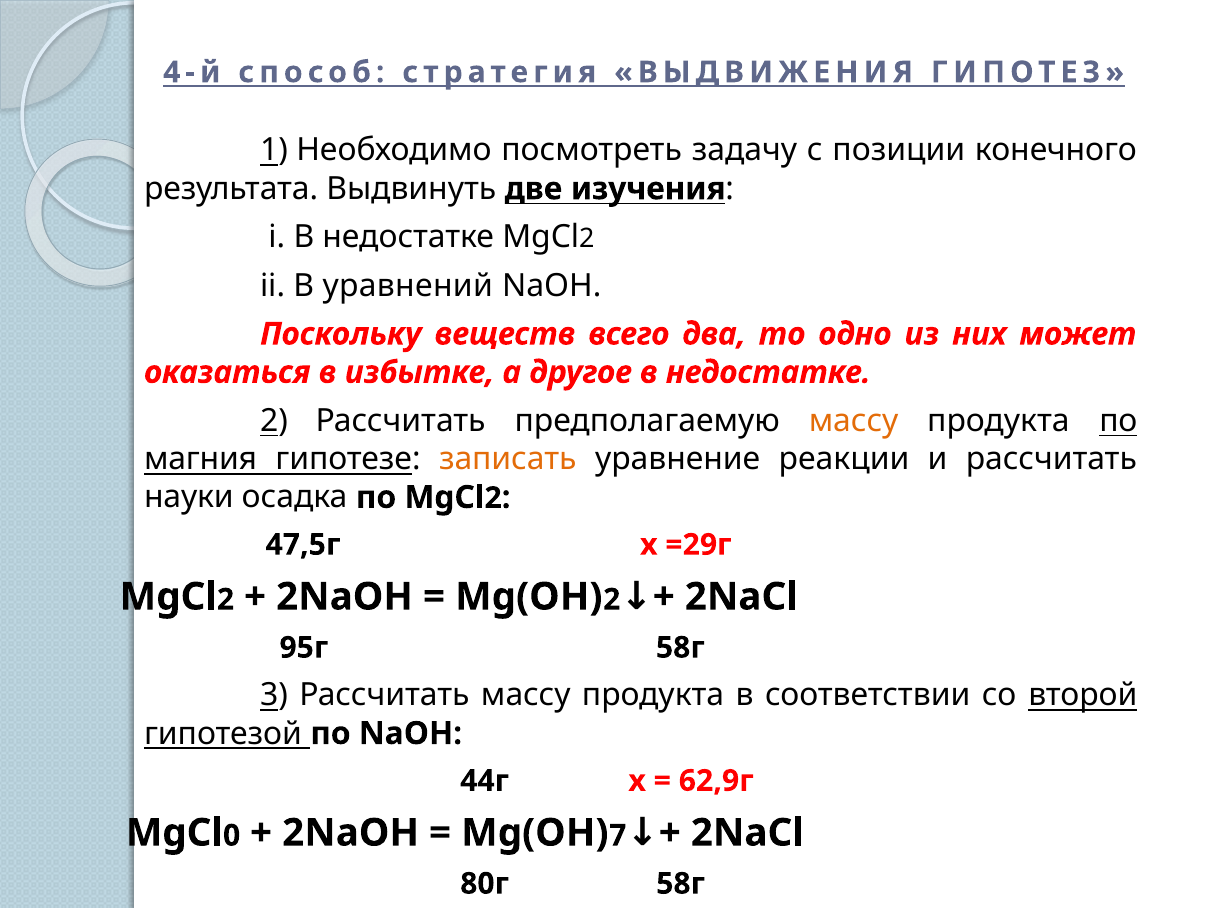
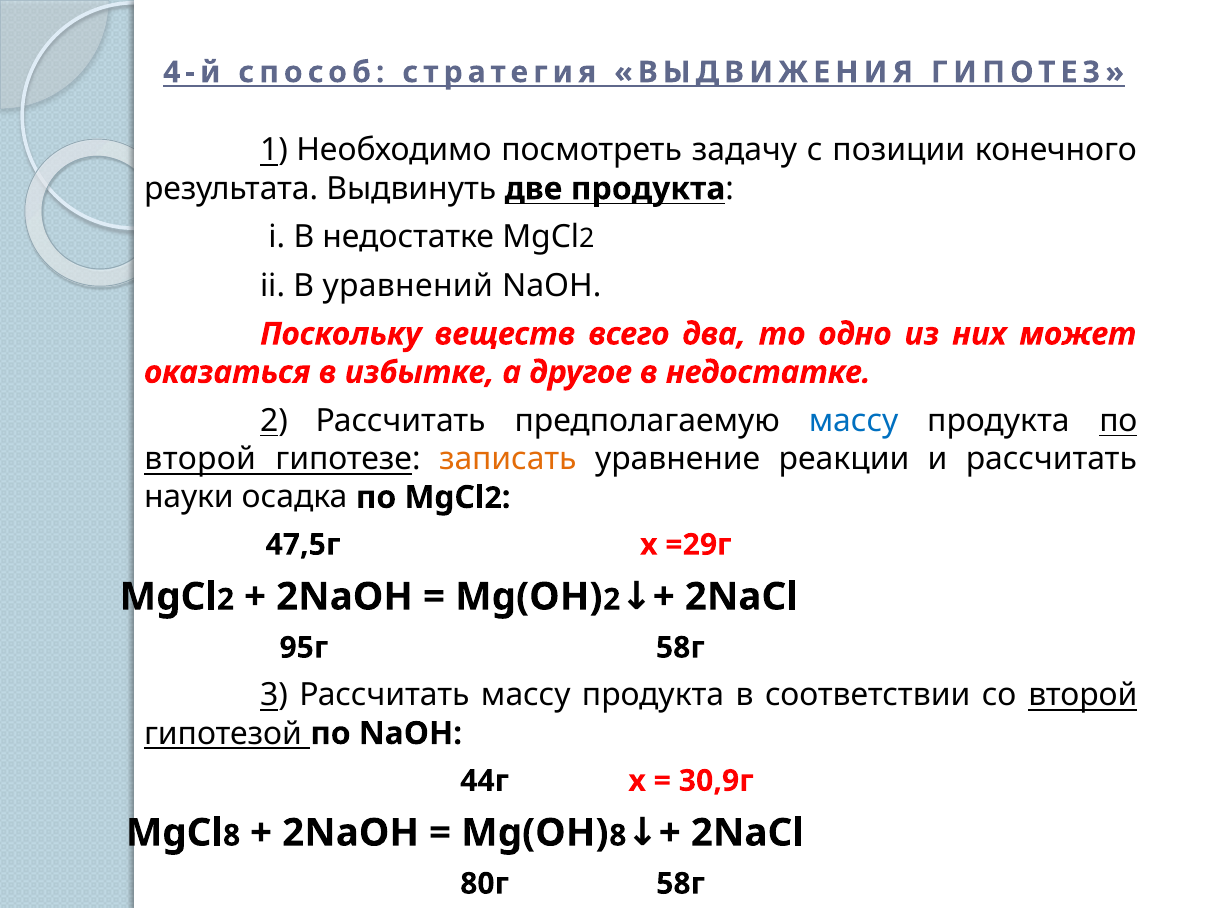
две изучения: изучения -> продукта (648, 189)
массу colour: orange -> blue (854, 421)
магния: магния -> второй (200, 459)
62,9г: 62,9г -> 30,9г (716, 780)
0: 0 -> 8 (232, 835)
7: 7 -> 8 (618, 835)
